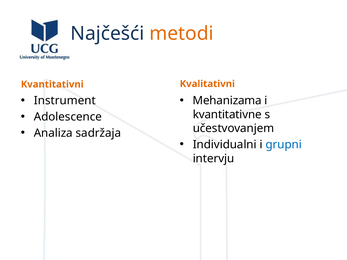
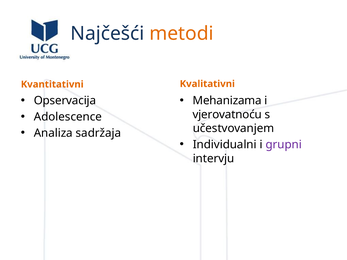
Instrument: Instrument -> Opservacija (65, 101)
kvantitativne: kvantitativne -> vjerovatnoću (227, 115)
grupni colour: blue -> purple (284, 145)
